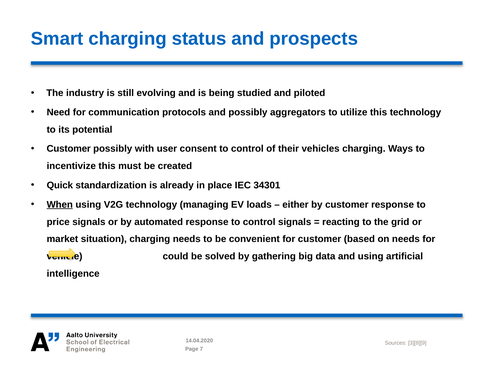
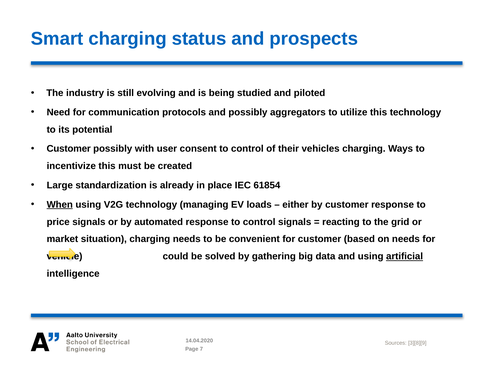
Quick: Quick -> Large (60, 186)
34301: 34301 -> 61854 (267, 186)
artificial underline: none -> present (405, 257)
